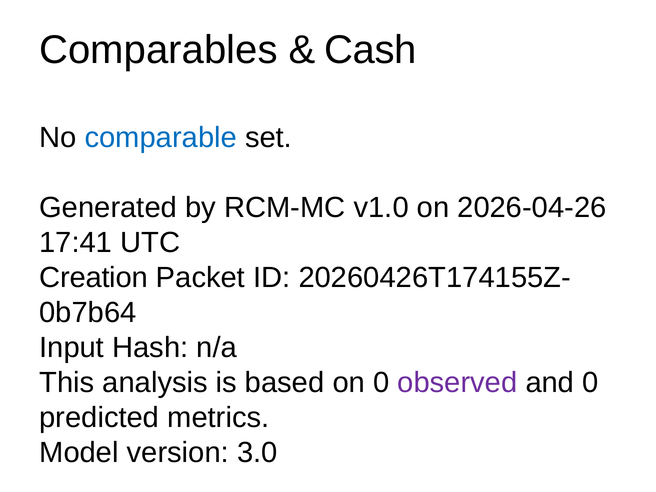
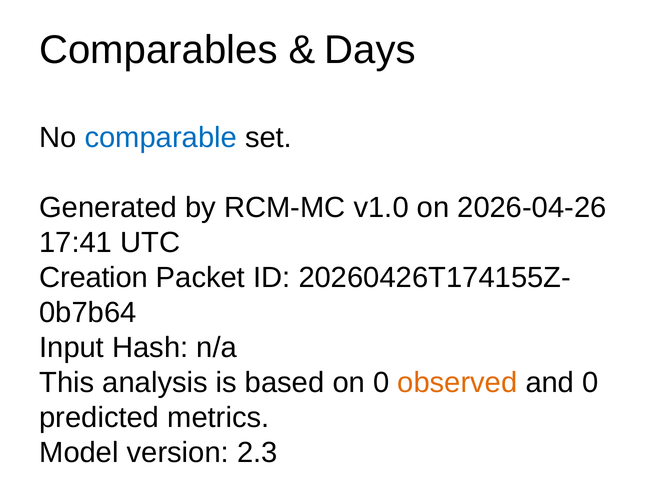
Cash: Cash -> Days (370, 50)
observed colour: purple -> orange (457, 383)
3.0: 3.0 -> 2.3 (257, 453)
